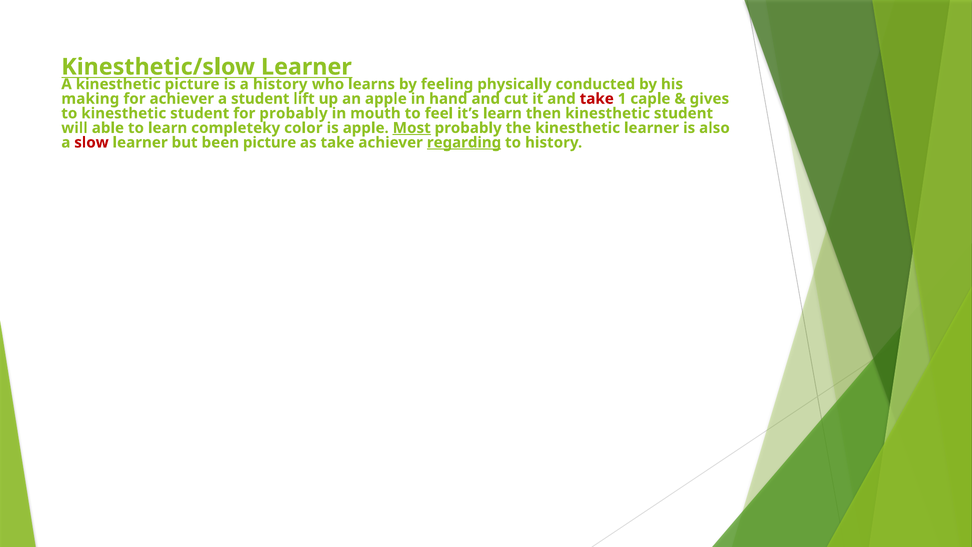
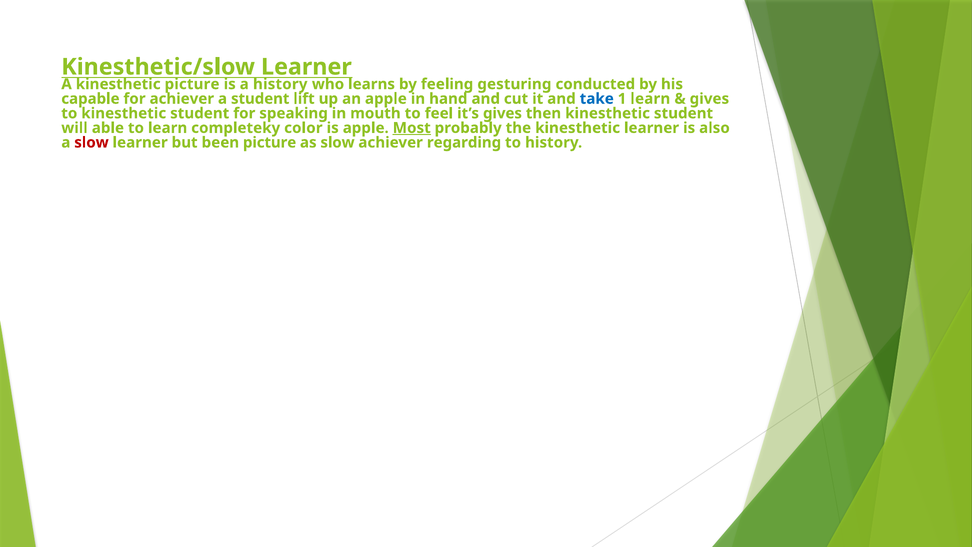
physically: physically -> gesturing (514, 84)
making: making -> capable (90, 99)
take colour: red -> blue (597, 99)
1 caple: caple -> learn (650, 99)
for probably: probably -> speaking (294, 113)
it’s learn: learn -> gives (502, 113)
as take: take -> slow (338, 142)
regarding underline: present -> none (464, 142)
